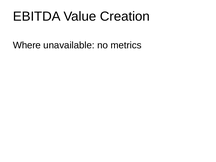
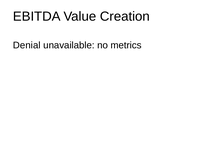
Where: Where -> Denial (27, 45)
